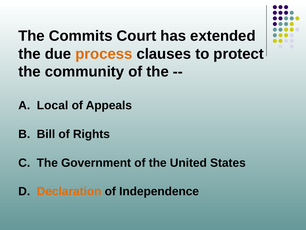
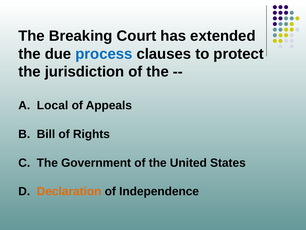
Commits: Commits -> Breaking (81, 36)
process colour: orange -> blue (104, 54)
community: community -> jurisdiction (84, 72)
